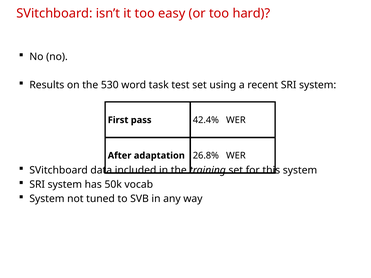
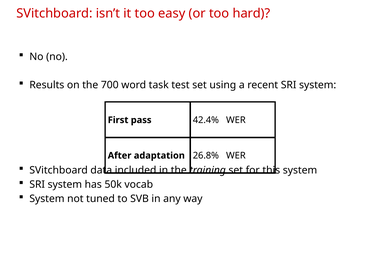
530: 530 -> 700 (110, 85)
